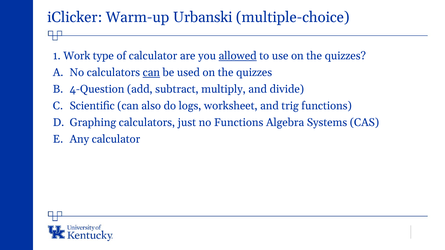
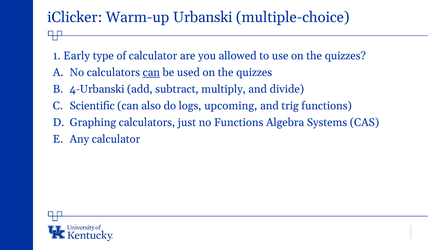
Work: Work -> Early (77, 56)
allowed underline: present -> none (238, 56)
4-Question: 4-Question -> 4-Urbanski (97, 89)
worksheet: worksheet -> upcoming (231, 106)
